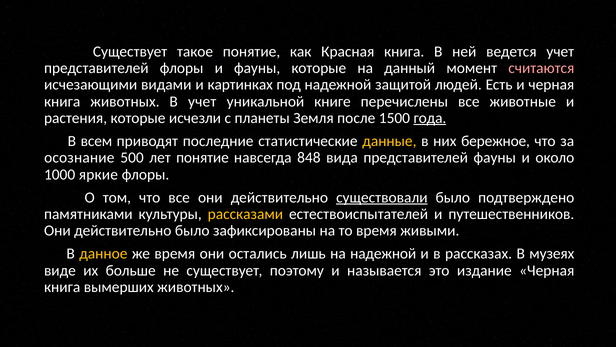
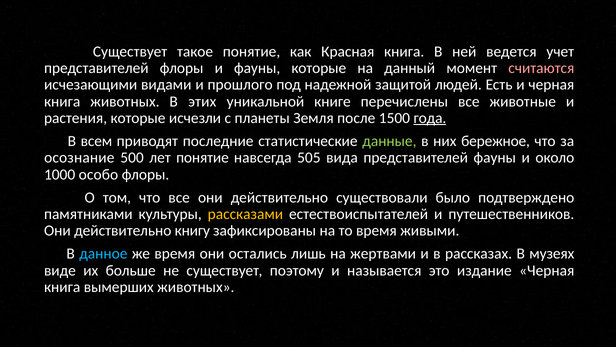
картинках: картинках -> прошлого (240, 85)
В учет: учет -> этих (202, 101)
данные colour: yellow -> light green (389, 141)
848: 848 -> 505 (309, 158)
яркие: яркие -> особо (98, 174)
существовали underline: present -> none (382, 197)
действительно было: было -> книгу (192, 230)
данное colour: yellow -> light blue (103, 254)
на надежной: надежной -> жертвами (383, 254)
